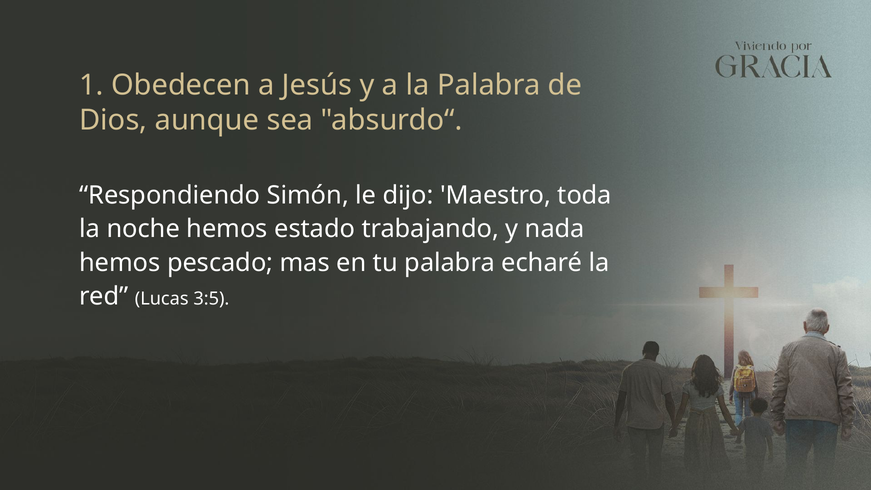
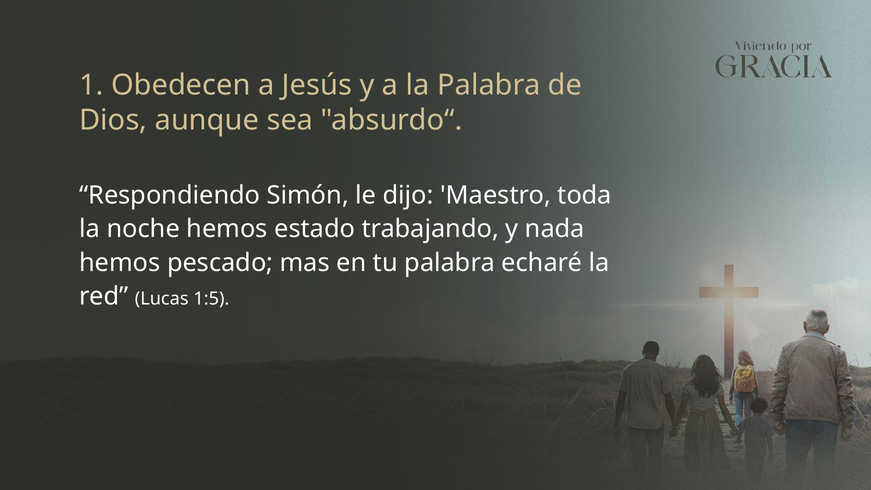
3:5: 3:5 -> 1:5 (211, 299)
